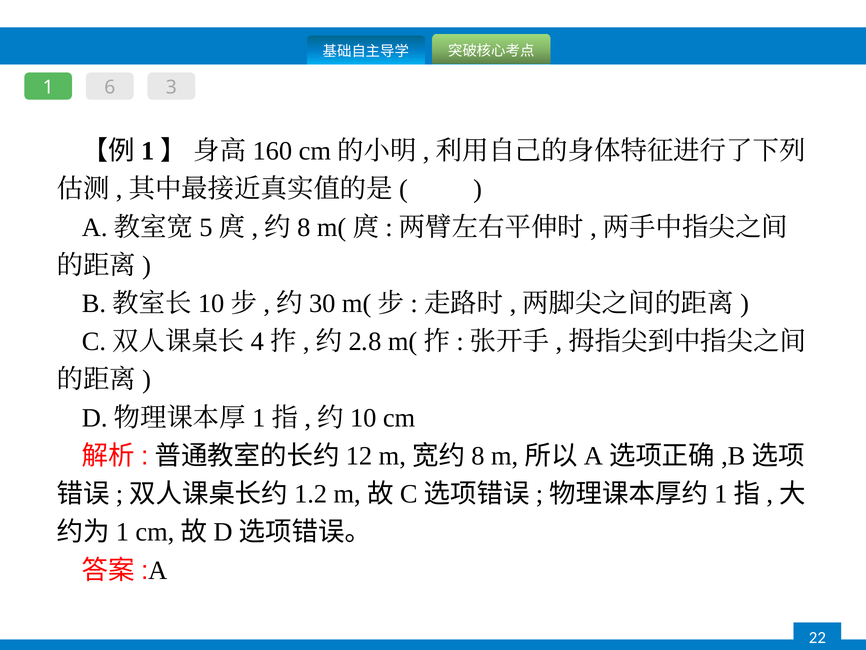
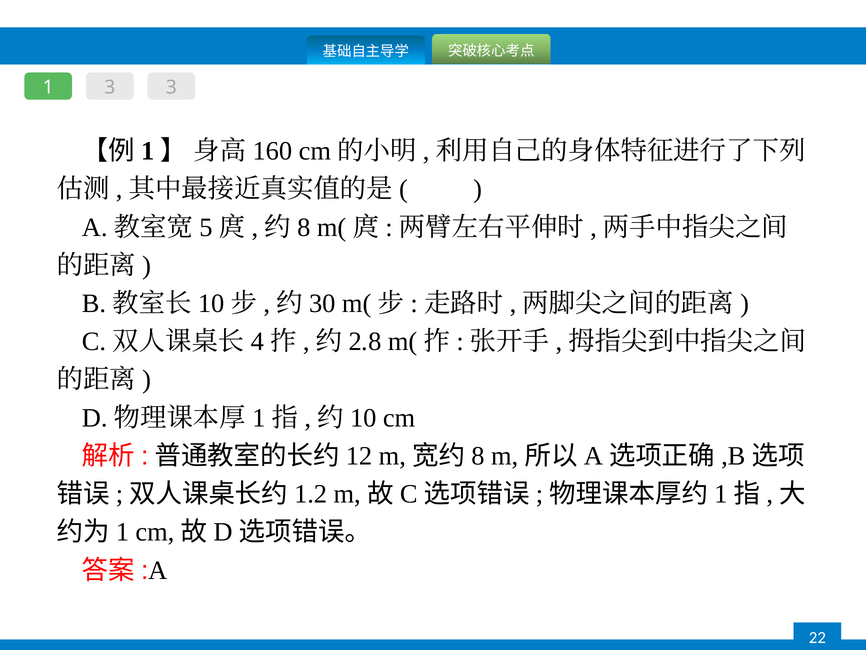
1 6: 6 -> 3 (110, 87)
